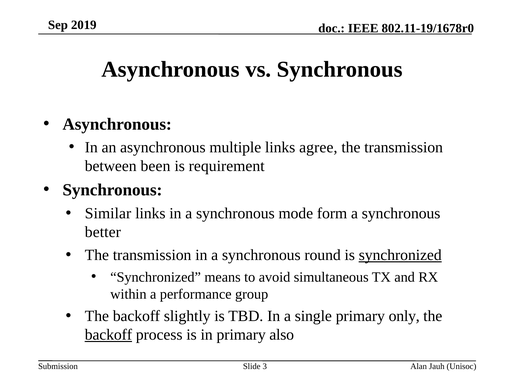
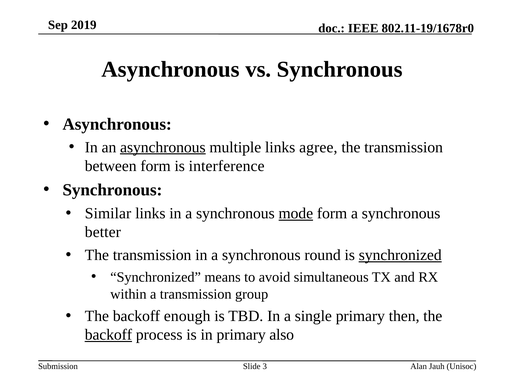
asynchronous underline: none -> present (163, 147)
between been: been -> form (156, 166)
requirement: requirement -> interference (227, 166)
mode underline: none -> present (296, 214)
a performance: performance -> transmission (196, 294)
slightly: slightly -> enough (187, 317)
only: only -> then (404, 317)
